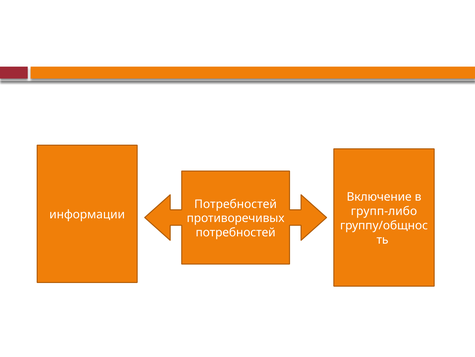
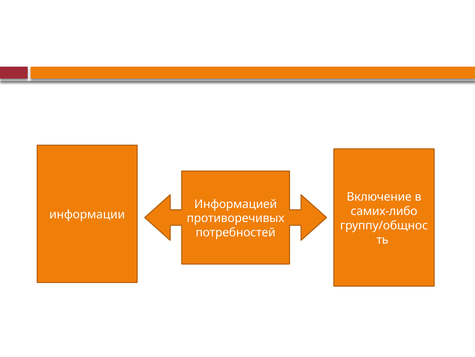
Потребностей: Потребностей -> Информацией (236, 204)
групп-либо: групп-либо -> самих-либо (384, 211)
